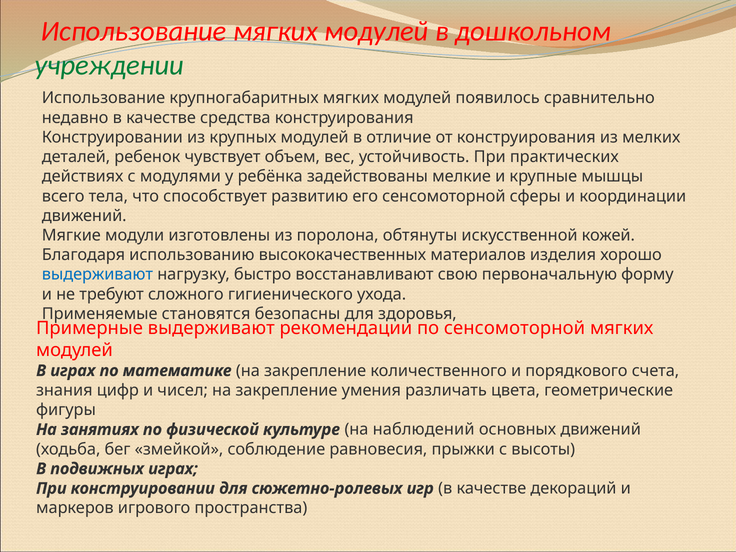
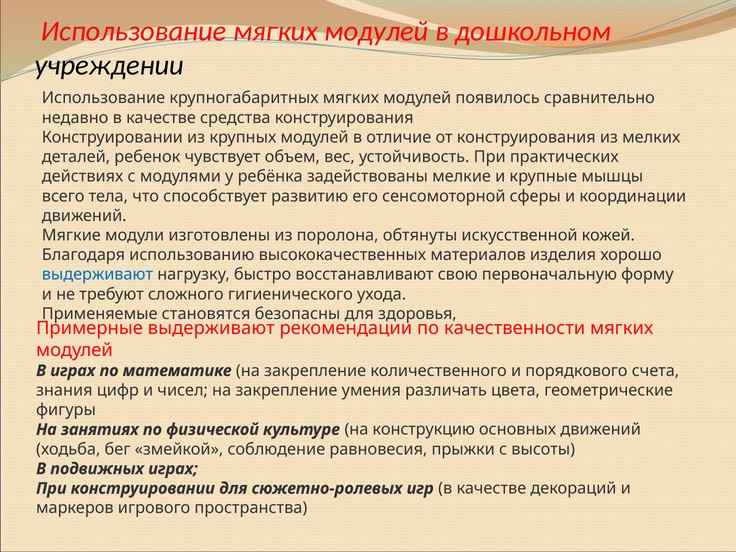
учреждении colour: green -> black (109, 65)
по сенсомоторной: сенсомоторной -> качественности (515, 328)
наблюдений: наблюдений -> конструкцию (424, 430)
